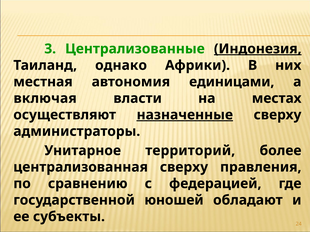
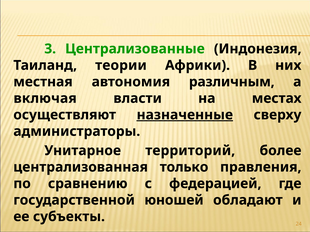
Индонезия underline: present -> none (258, 49)
однако: однако -> теории (121, 65)
единицами: единицами -> различным (232, 82)
централизованная сверху: сверху -> только (184, 167)
